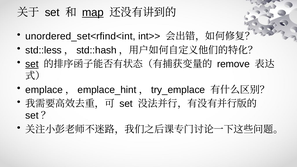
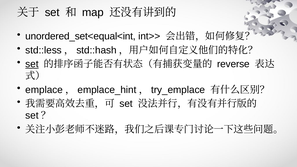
map underline: present -> none (93, 13)
unordered_set<rfind<int: unordered_set<rfind<int -> unordered_set<equal<int (80, 36)
remove: remove -> reverse (233, 64)
